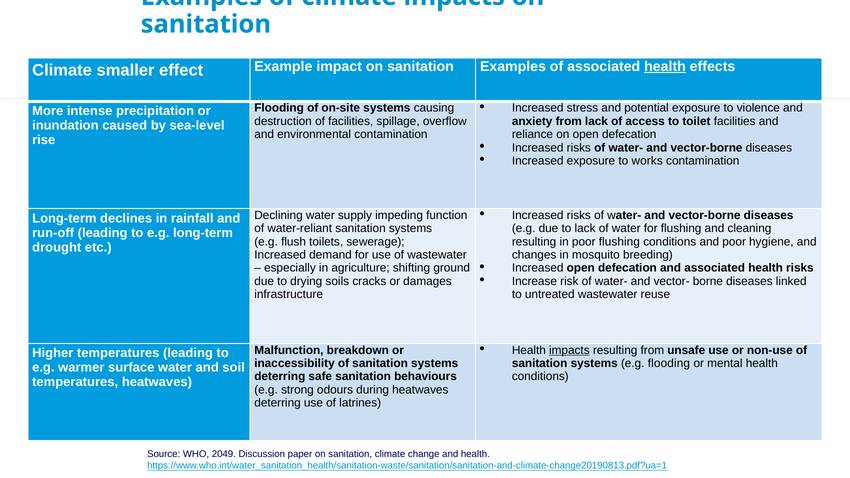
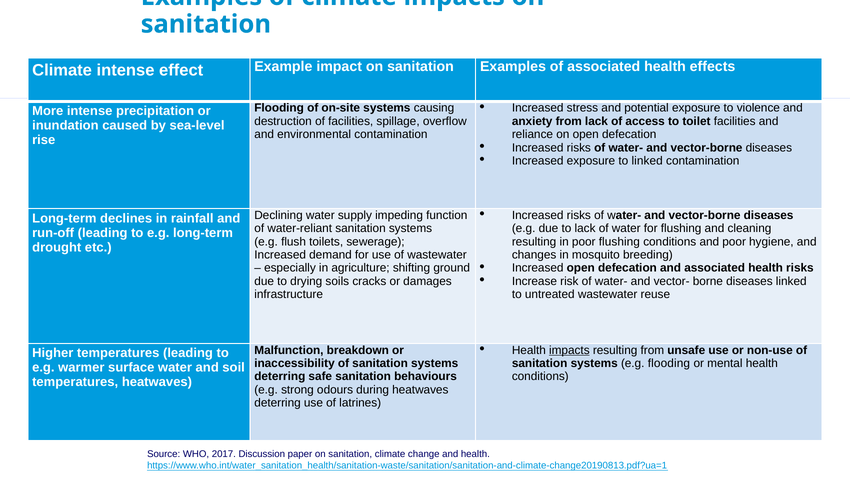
Climate smaller: smaller -> intense (126, 70)
health underline: present -> none (665, 66)
to works: works -> linked (647, 161)
2049: 2049 -> 2017 (224, 454)
